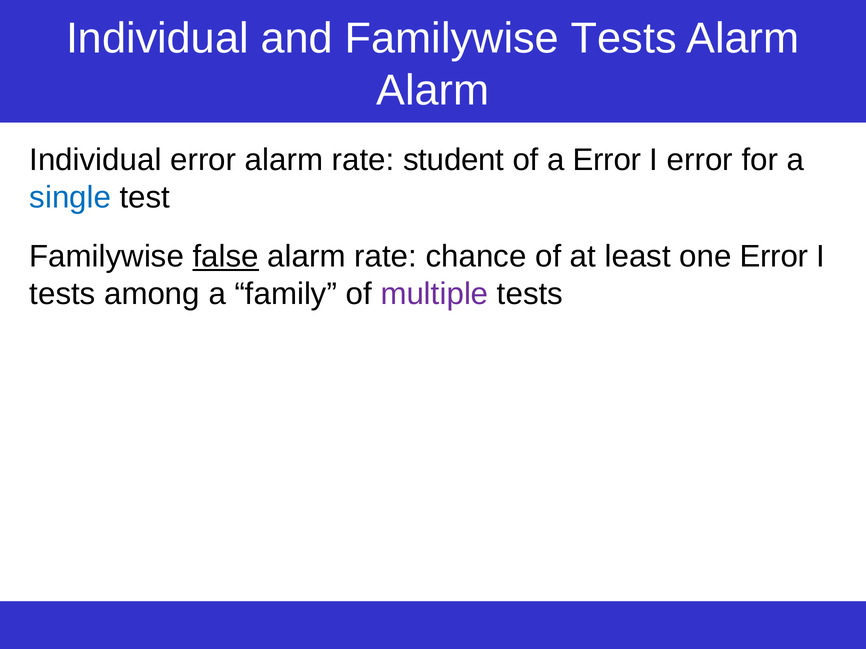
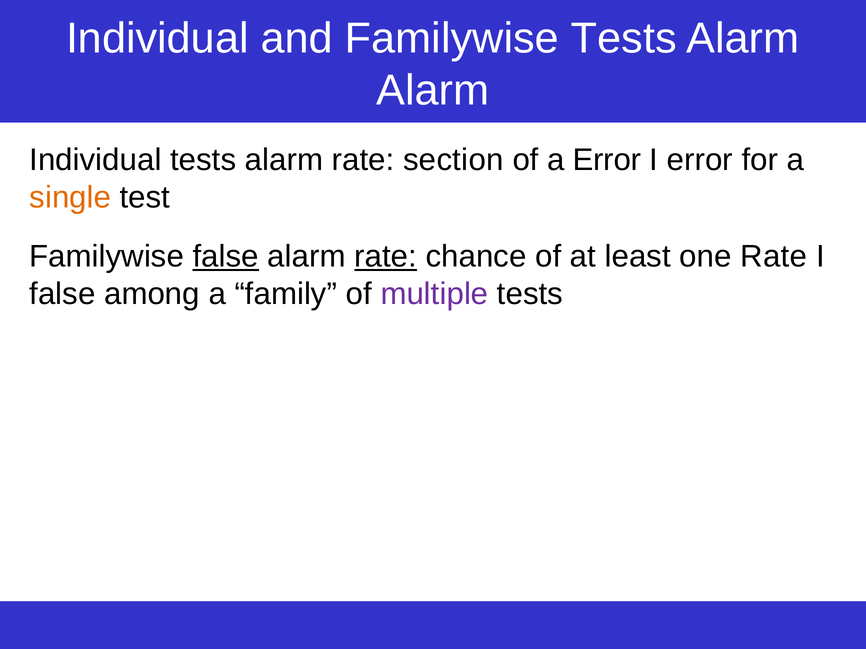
Individual error: error -> tests (203, 160)
student: student -> section (453, 160)
single colour: blue -> orange (70, 197)
rate underline: none -> present (386, 257)
one Error: Error -> Rate (774, 257)
tests: tests -> false (62, 294)
